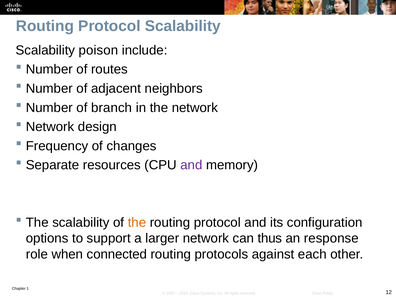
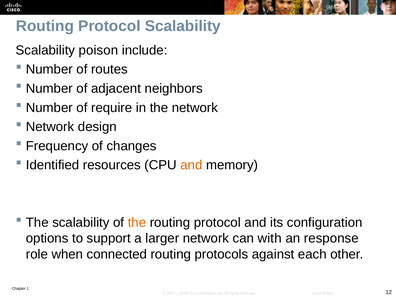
branch: branch -> require (112, 108)
Separate: Separate -> Identified (53, 165)
and colour: purple -> orange (191, 165)
thus: thus -> with (270, 238)
